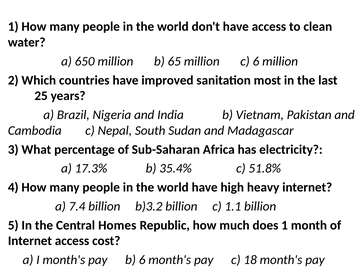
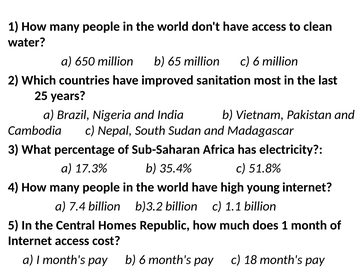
heavy: heavy -> young (263, 187)
